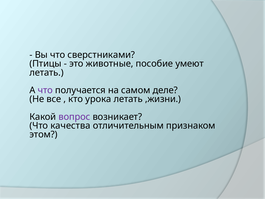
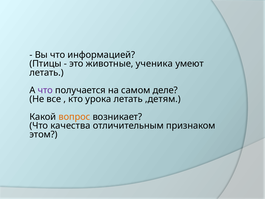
сверстниками: сверстниками -> информацией (101, 55)
пособие: пособие -> ученика (154, 64)
,жизни: ,жизни -> ,детям (163, 99)
вопрос colour: purple -> orange (74, 117)
